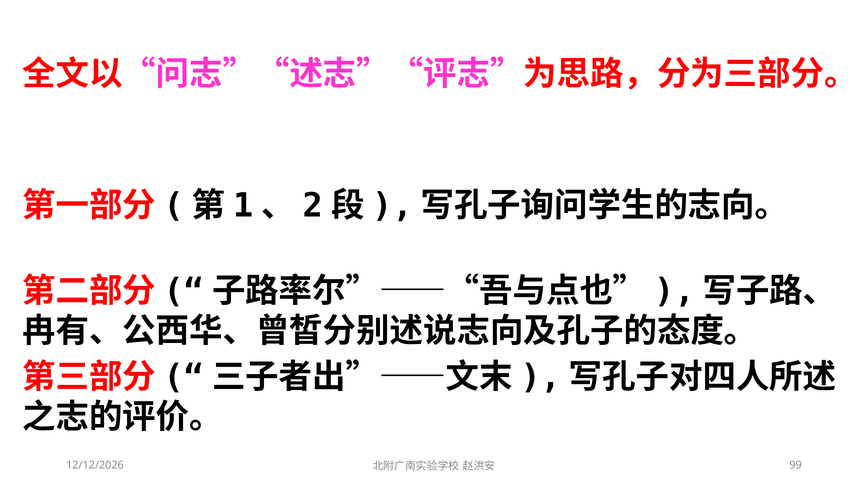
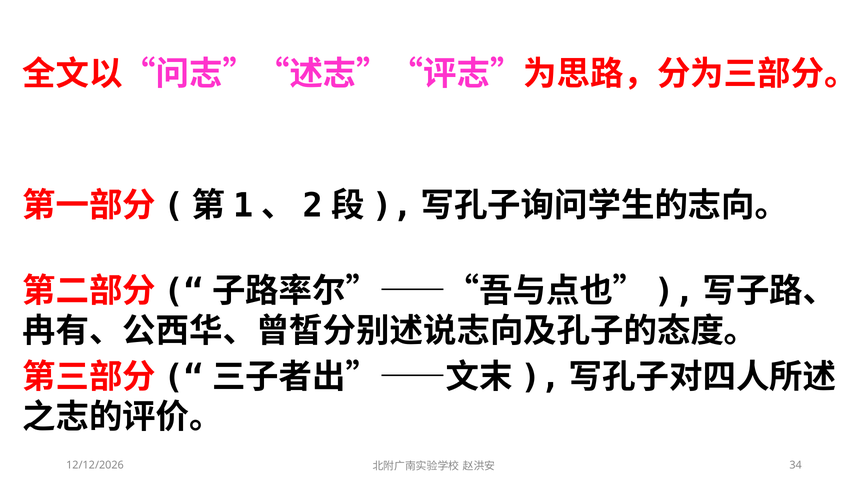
99: 99 -> 34 (796, 465)
